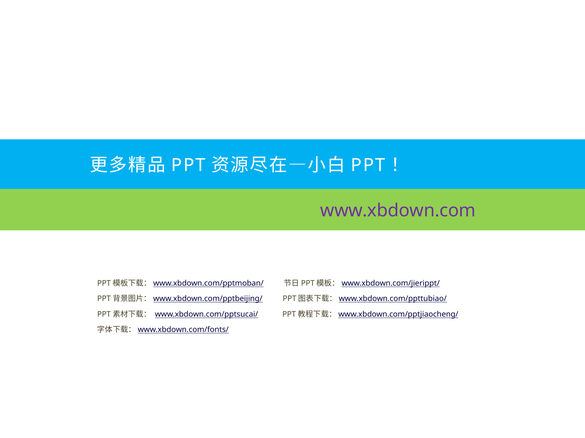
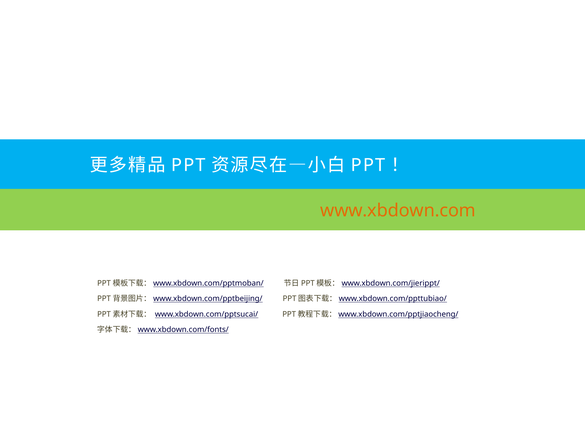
www.xbdown.com colour: purple -> orange (398, 211)
